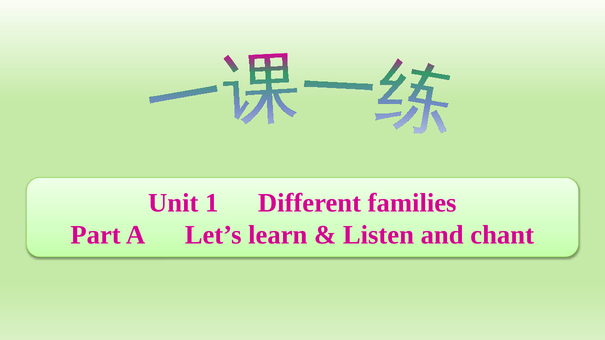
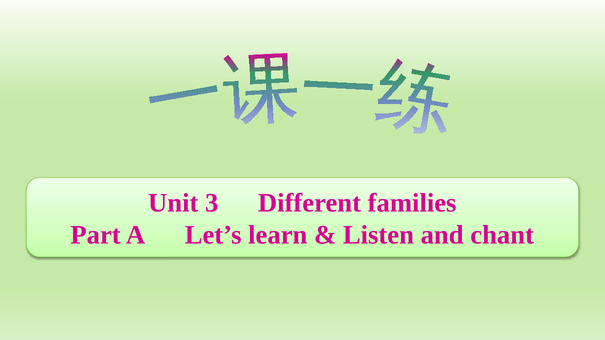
1: 1 -> 3 (212, 203)
